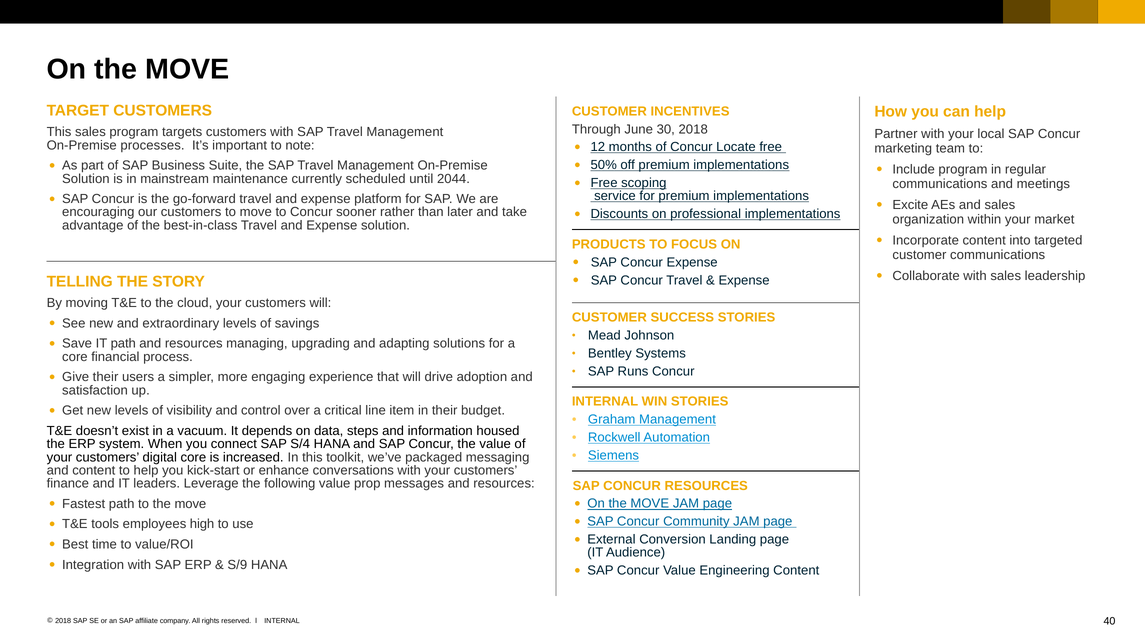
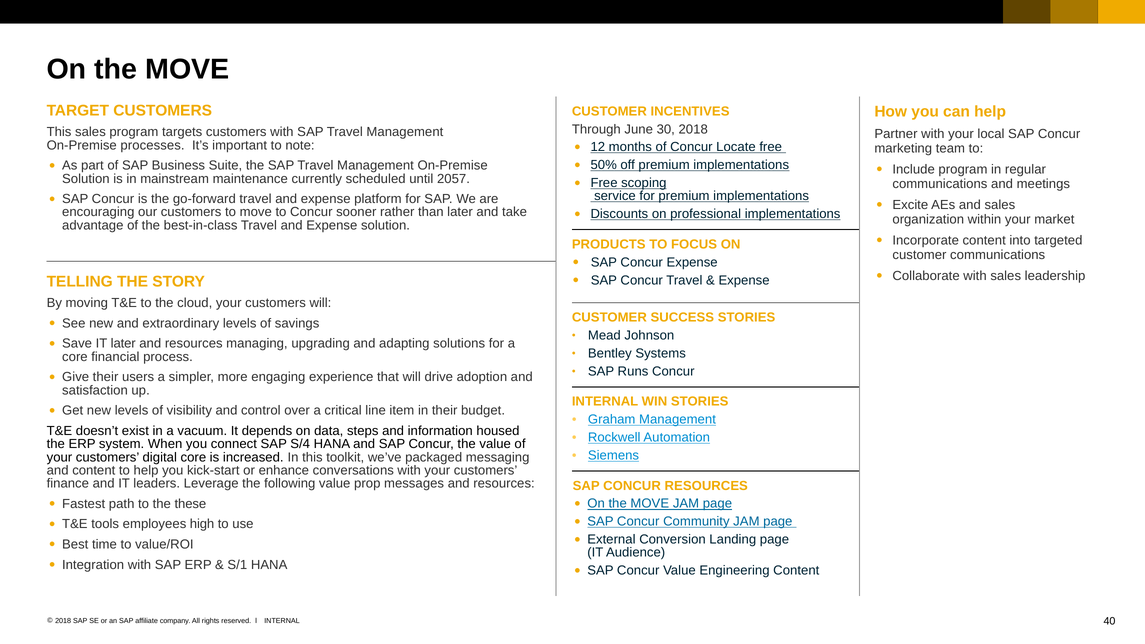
2044: 2044 -> 2057 (453, 179)
IT path: path -> later (123, 344)
to the move: move -> these (190, 504)
S/9: S/9 -> S/1 (237, 565)
